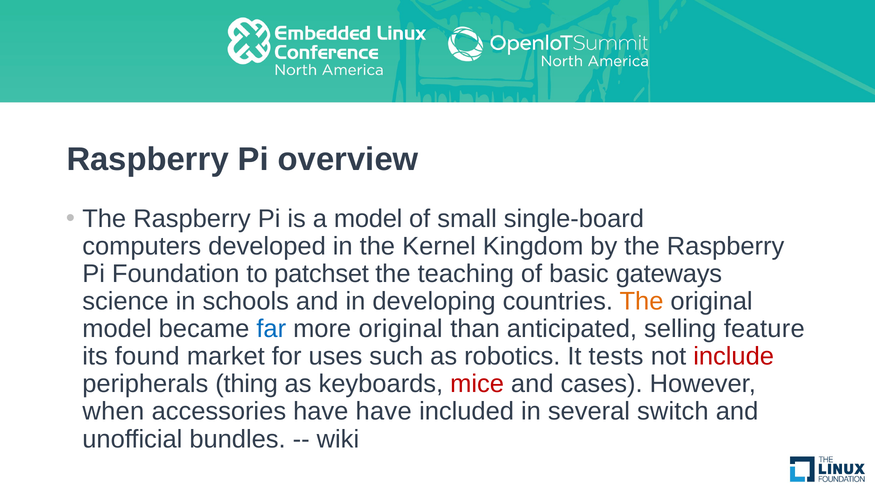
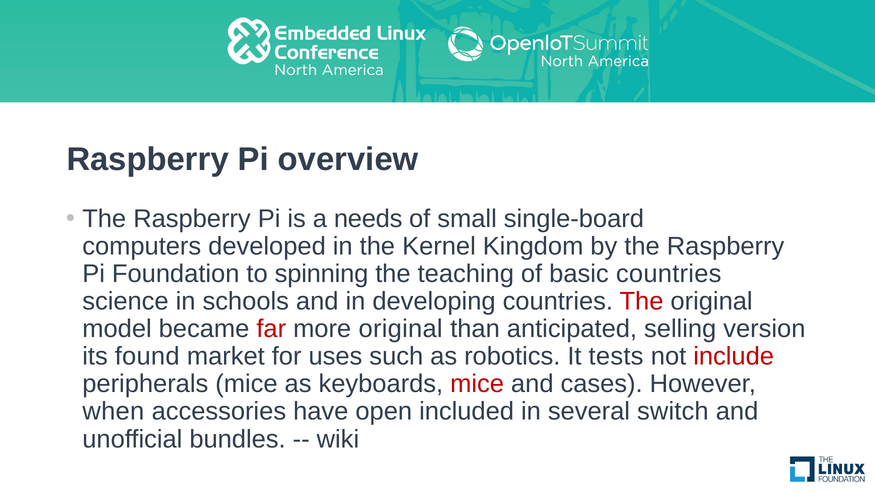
a model: model -> needs (368, 219)
patchset: patchset -> spinning (322, 274)
basic gateways: gateways -> countries (669, 274)
The colour: orange -> red (642, 301)
far colour: blue -> red (271, 329)
feature: feature -> version (764, 329)
peripherals thing: thing -> mice (246, 384)
have have: have -> open (384, 412)
